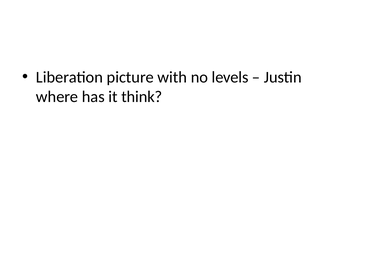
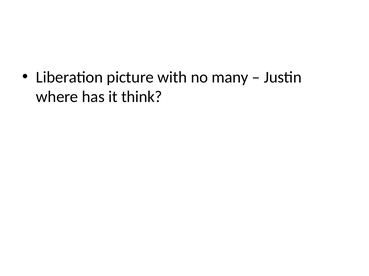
levels: levels -> many (230, 77)
